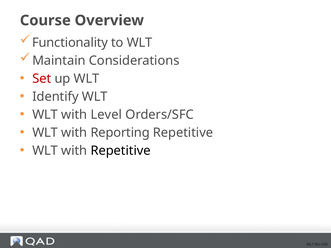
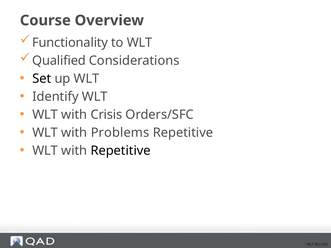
Maintain: Maintain -> Qualified (59, 61)
Set colour: red -> black (42, 79)
Level: Level -> Crisis (106, 115)
Reporting: Reporting -> Problems (120, 133)
